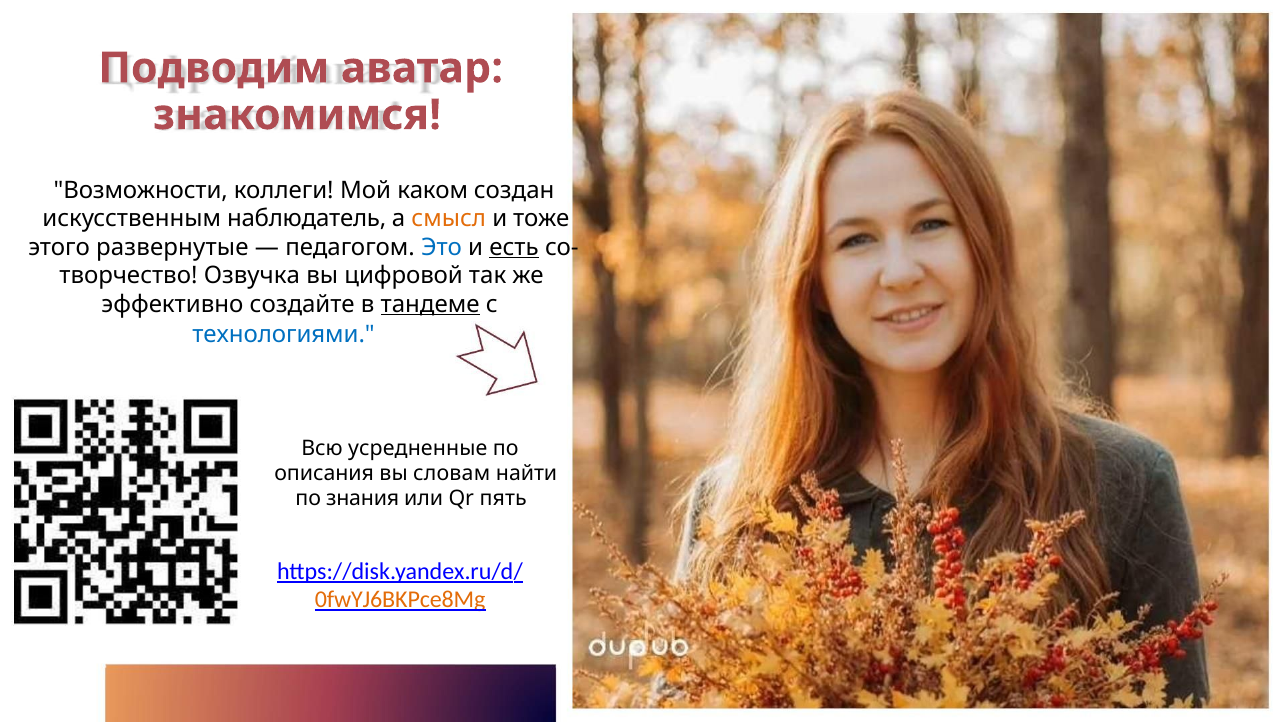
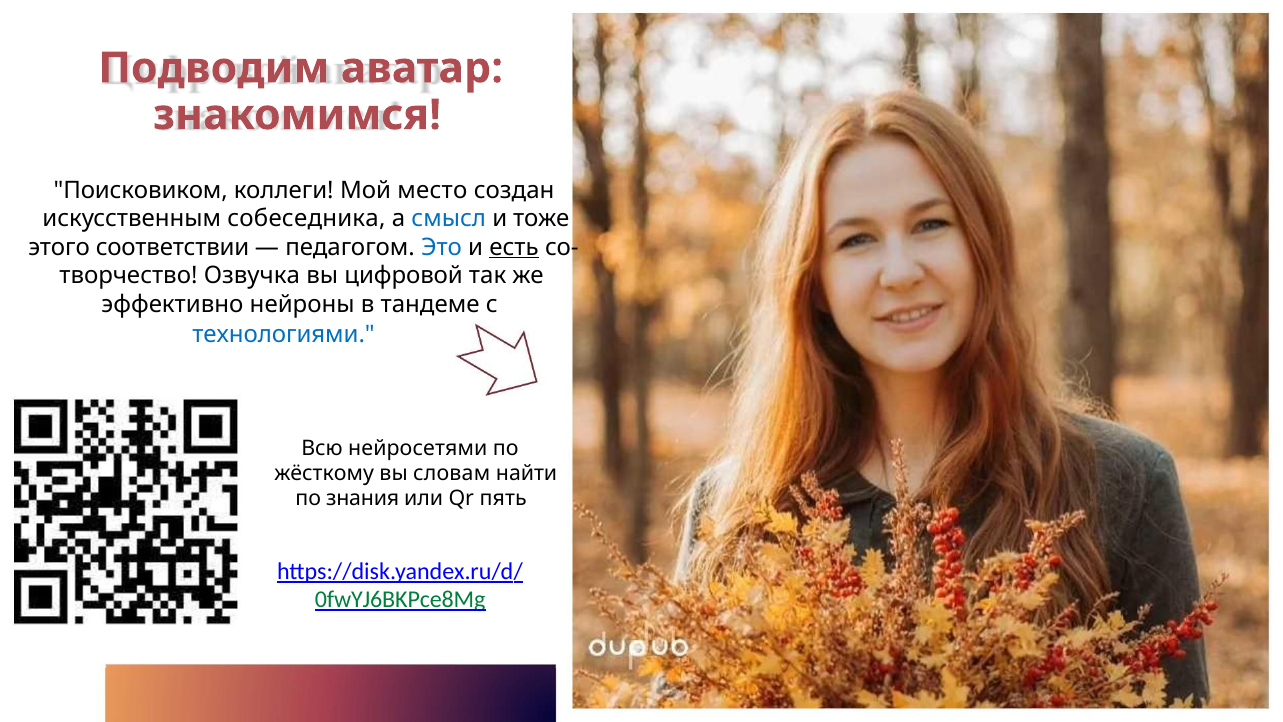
Возможности: Возможности -> Поисковиком (141, 190)
каком: каком -> место (432, 190)
наблюдатель: наблюдатель -> собеседника (306, 218)
смысл colour: orange -> blue (449, 218)
развернутые: развернутые -> соответствии (173, 247)
создайте: создайте -> нейроны (302, 304)
тандеме underline: present -> none (430, 304)
усредненные: усредненные -> нейросетями (418, 448)
описания: описания -> жёсткому (324, 473)
0fwYJ6BKPce8Mg colour: orange -> green (400, 599)
